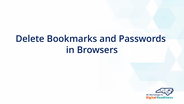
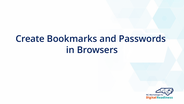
Delete: Delete -> Create (30, 39)
